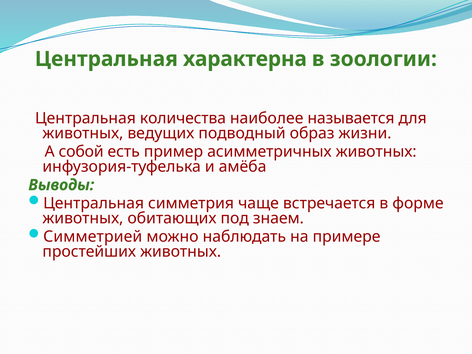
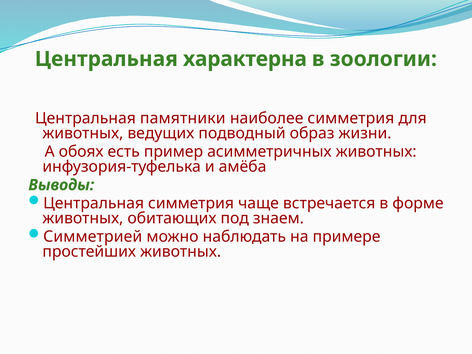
количества: количества -> памятники (183, 118)
наиболее называется: называется -> симметрия (351, 118)
собой: собой -> обоях (81, 152)
